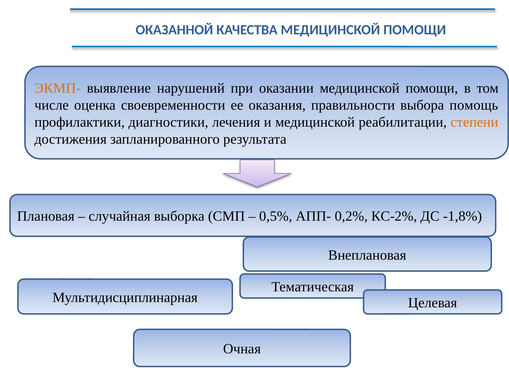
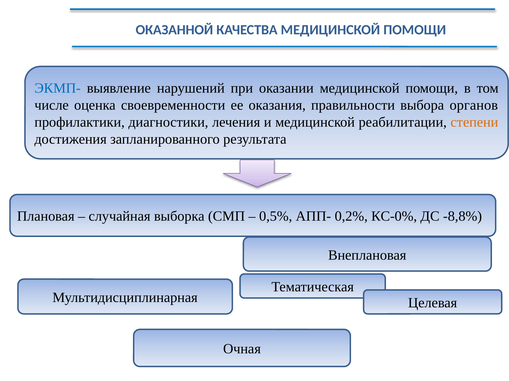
ЭКМП- colour: orange -> blue (58, 88)
помощь: помощь -> органов (474, 105)
КС-2%: КС-2% -> КС-0% (394, 217)
-1,8%: -1,8% -> -8,8% (463, 217)
